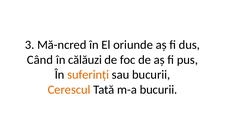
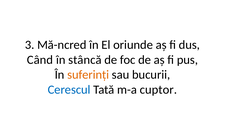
călăuzi: călăuzi -> stâncă (85, 60)
Cerescul colour: orange -> blue (69, 90)
m-a bucurii: bucurii -> cuptor (158, 90)
